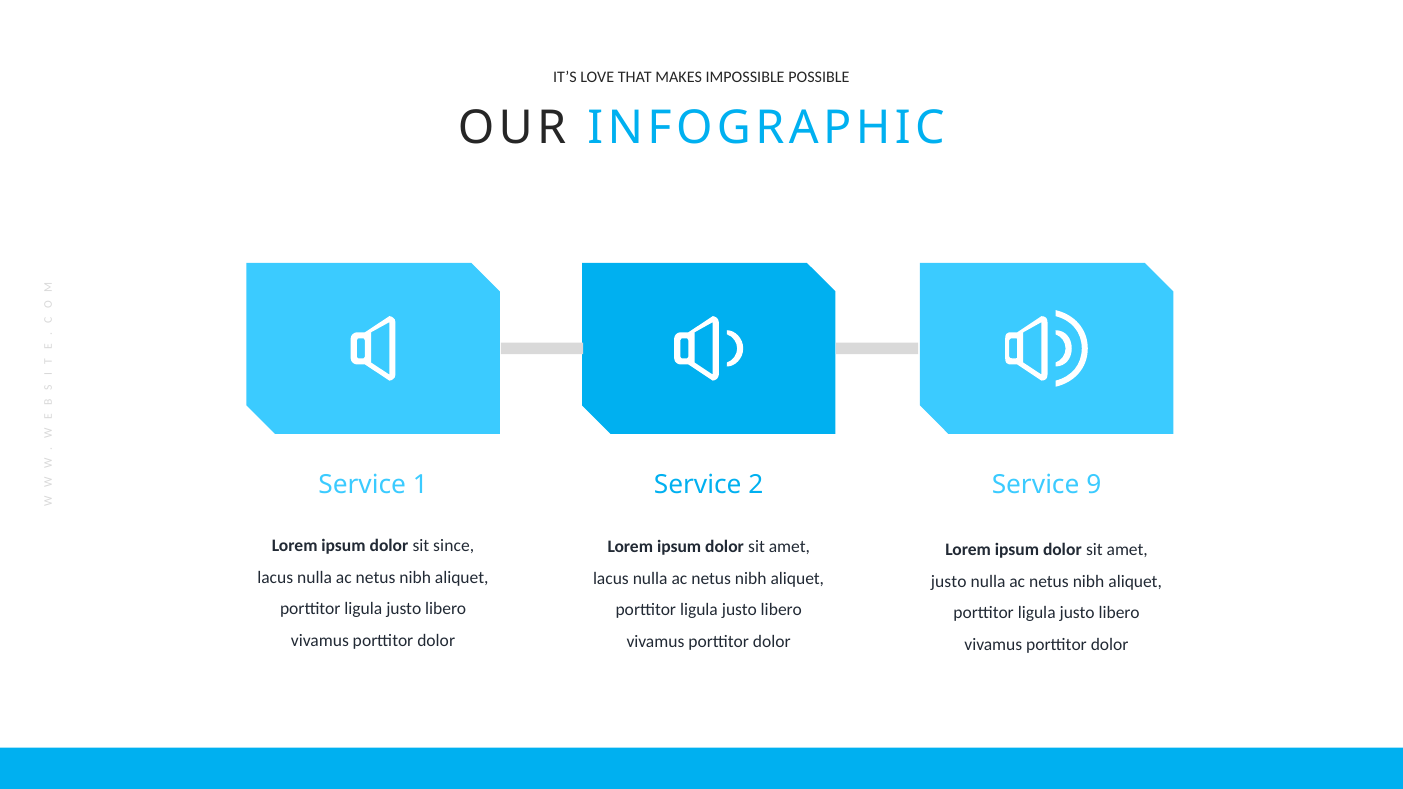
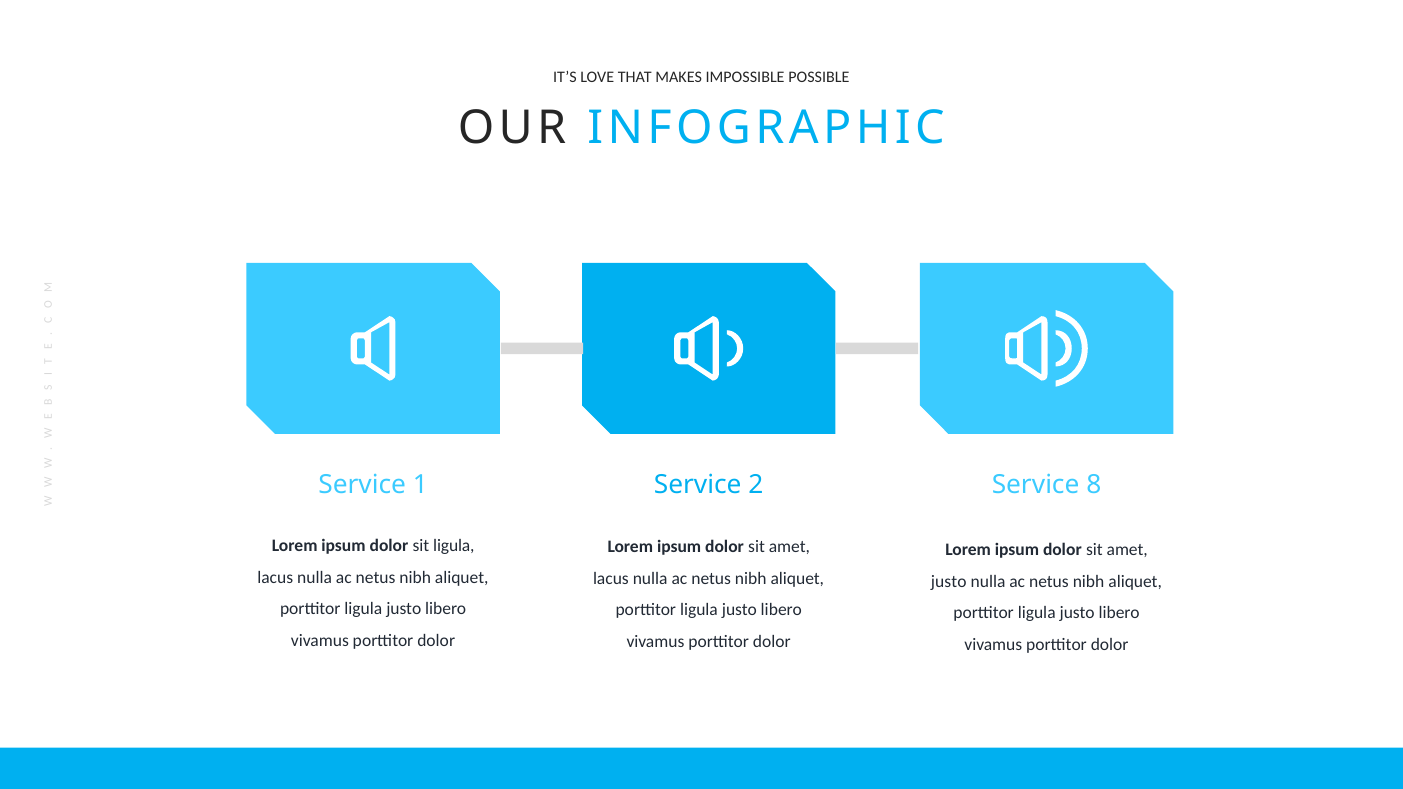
9: 9 -> 8 (1094, 485)
sit since: since -> ligula (454, 546)
